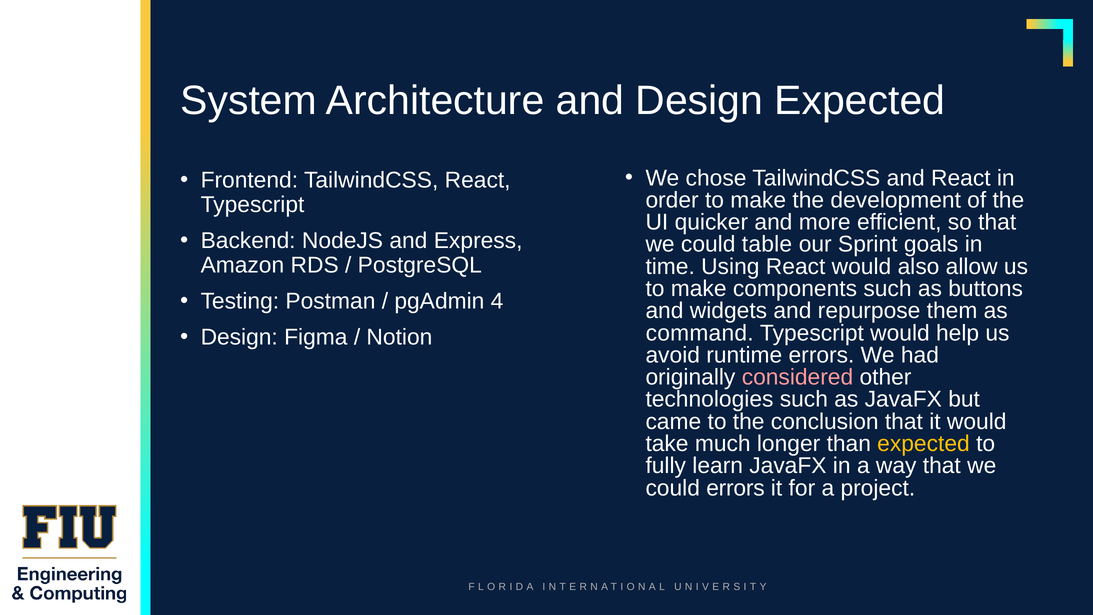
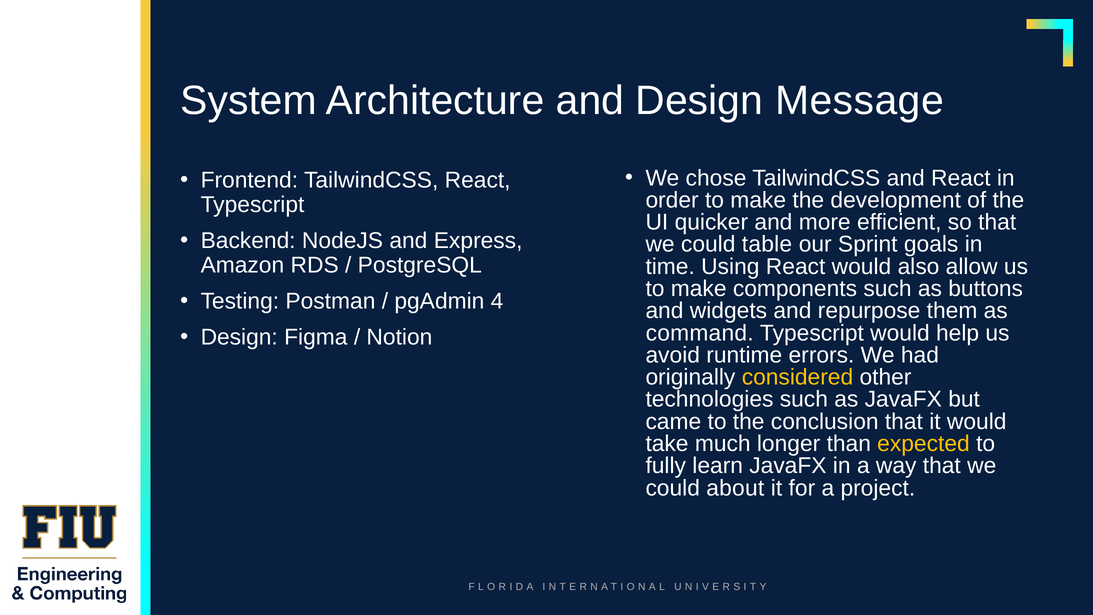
Design Expected: Expected -> Message (860, 101)
considered colour: pink -> yellow (797, 377)
could errors: errors -> about (735, 488)
